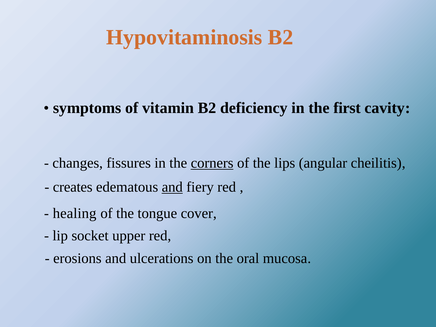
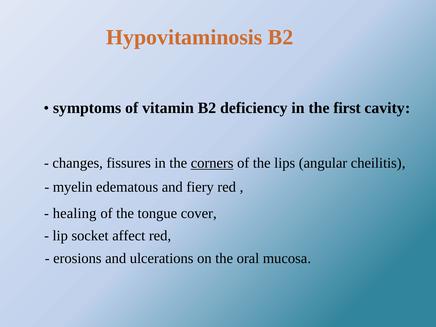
creates: creates -> myelin (73, 187)
and underline: present -> none (172, 187)
upper: upper -> affect (129, 236)
